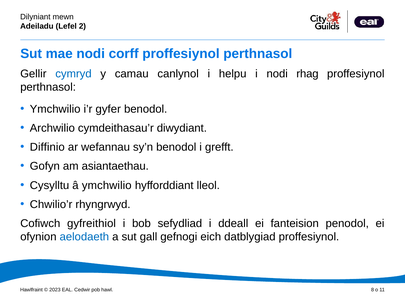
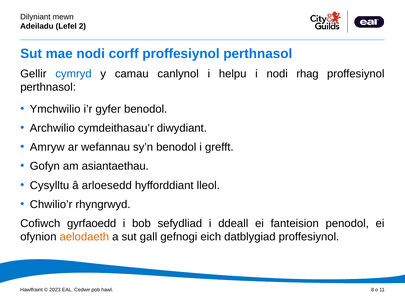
Diffinio: Diffinio -> Amryw (47, 148)
â ymchwilio: ymchwilio -> arloesedd (107, 186)
gyfreithiol: gyfreithiol -> gyrfaoedd (92, 224)
aelodaeth colour: blue -> orange (84, 238)
